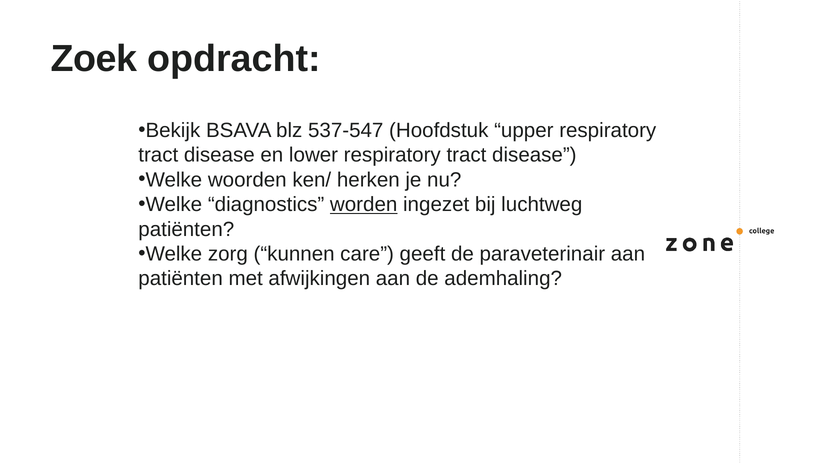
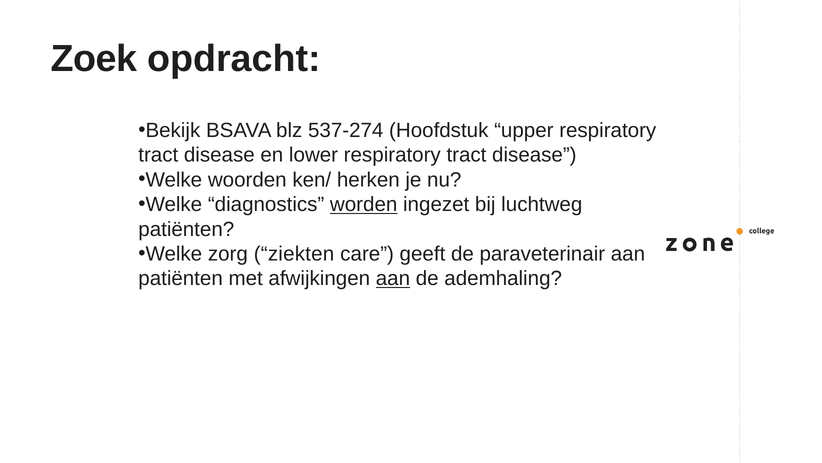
537-547: 537-547 -> 537-274 (346, 130)
kunnen: kunnen -> ziekten (294, 254)
aan underline: none -> present (393, 278)
